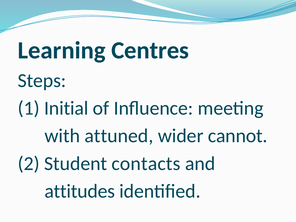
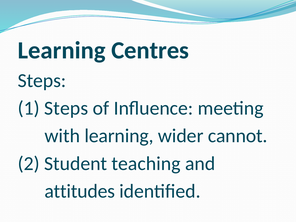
1 Initial: Initial -> Steps (66, 108)
with attuned: attuned -> learning (119, 136)
contacts: contacts -> teaching (146, 163)
